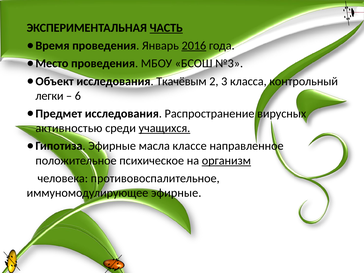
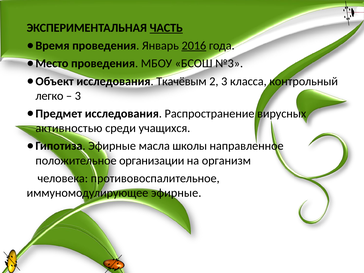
легки: легки -> легко (49, 96)
6: 6 -> 3 (78, 96)
учащихся underline: present -> none (164, 128)
классе: классе -> школы (190, 146)
психическое: психическое -> организации (152, 161)
организм underline: present -> none (226, 161)
